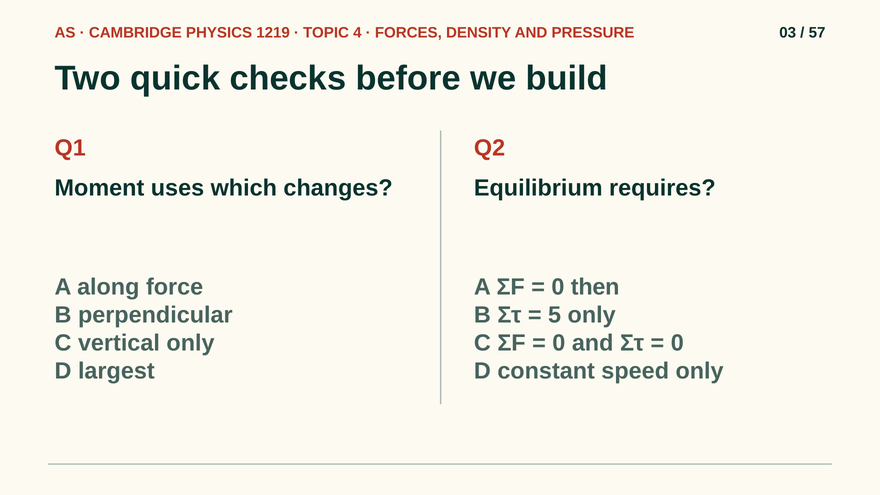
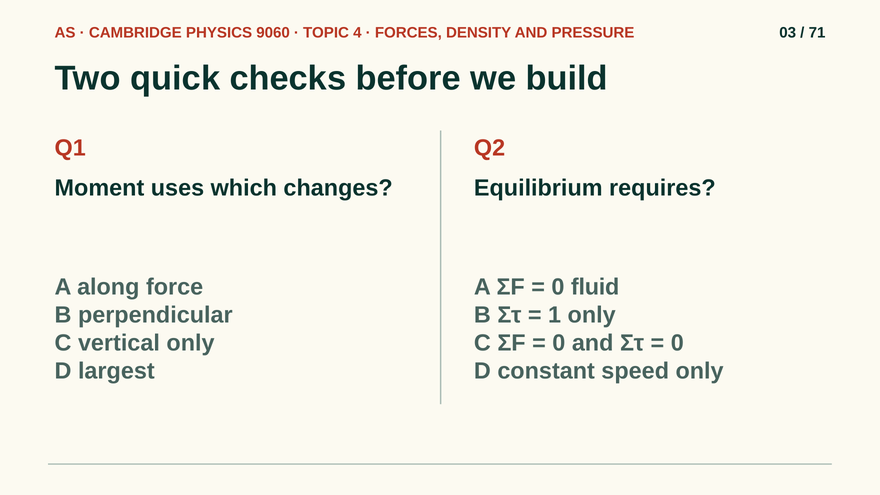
1219: 1219 -> 9060 (273, 33)
57: 57 -> 71 (817, 33)
then: then -> fluid (595, 287)
5: 5 -> 1 (555, 315)
